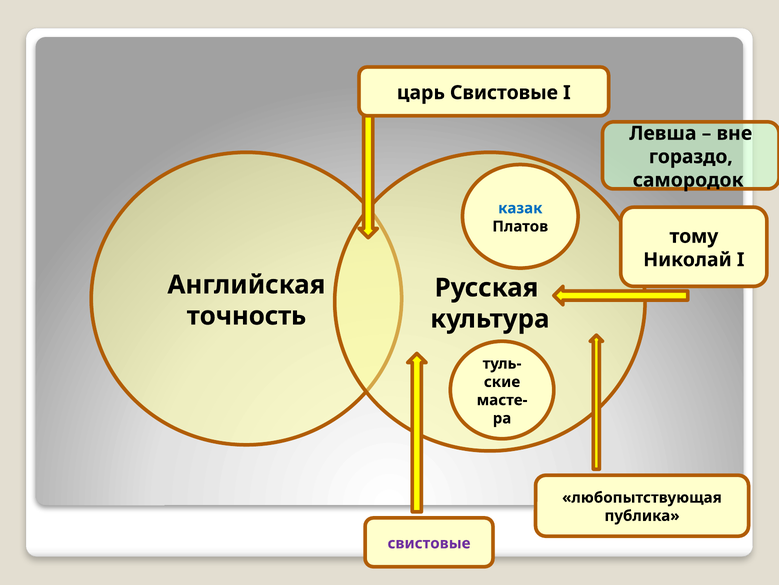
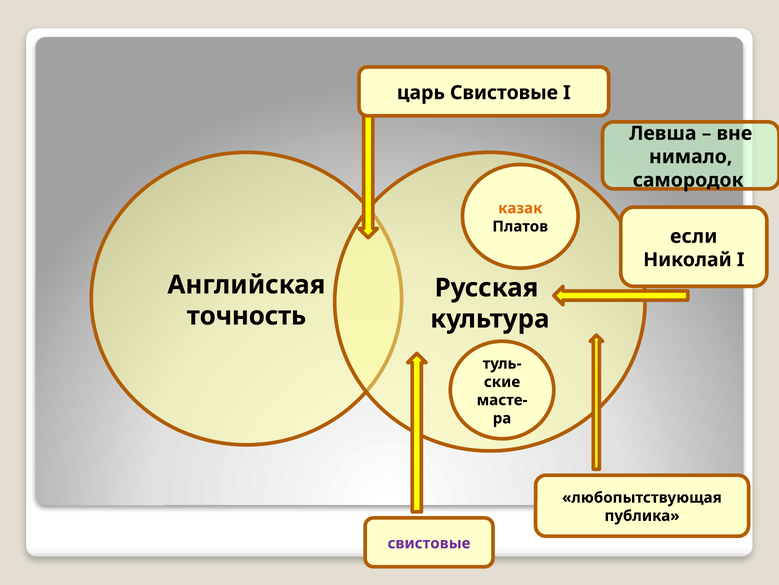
гораздо: гораздо -> нимало (691, 157)
казак colour: blue -> orange (520, 208)
тому: тому -> если (694, 236)
